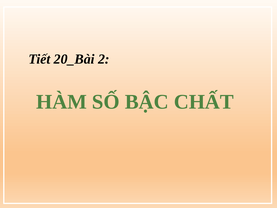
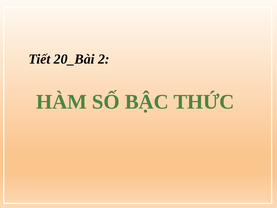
CHẤT: CHẤT -> THỨC (204, 102)
